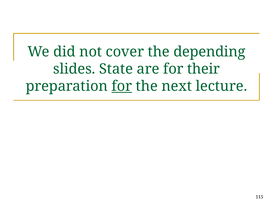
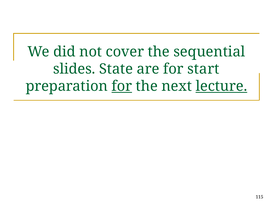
depending: depending -> sequential (209, 52)
their: their -> start (203, 69)
lecture underline: none -> present (221, 87)
